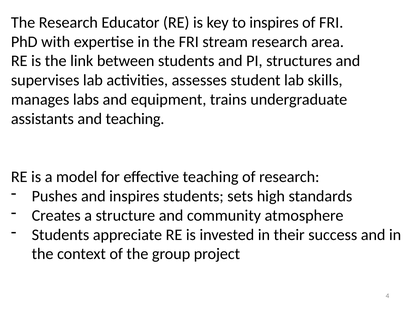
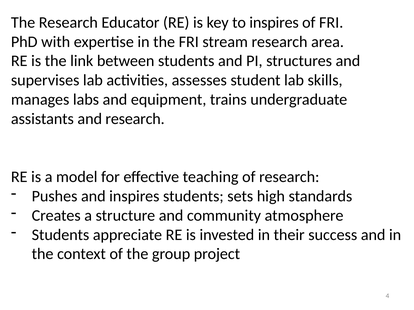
and teaching: teaching -> research (135, 119)
